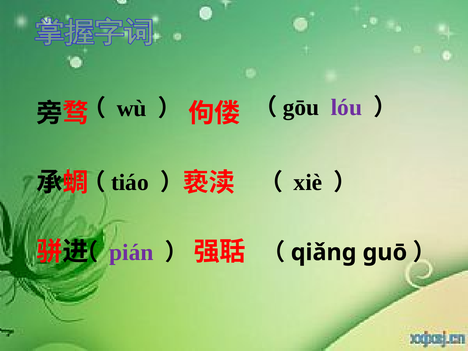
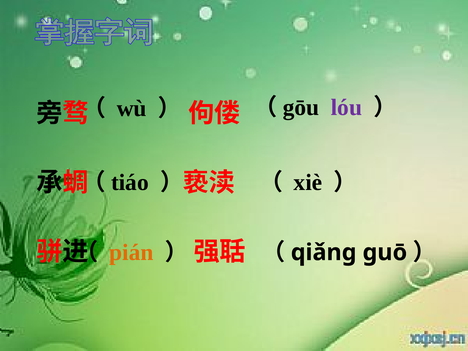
pián colour: purple -> orange (131, 252)
